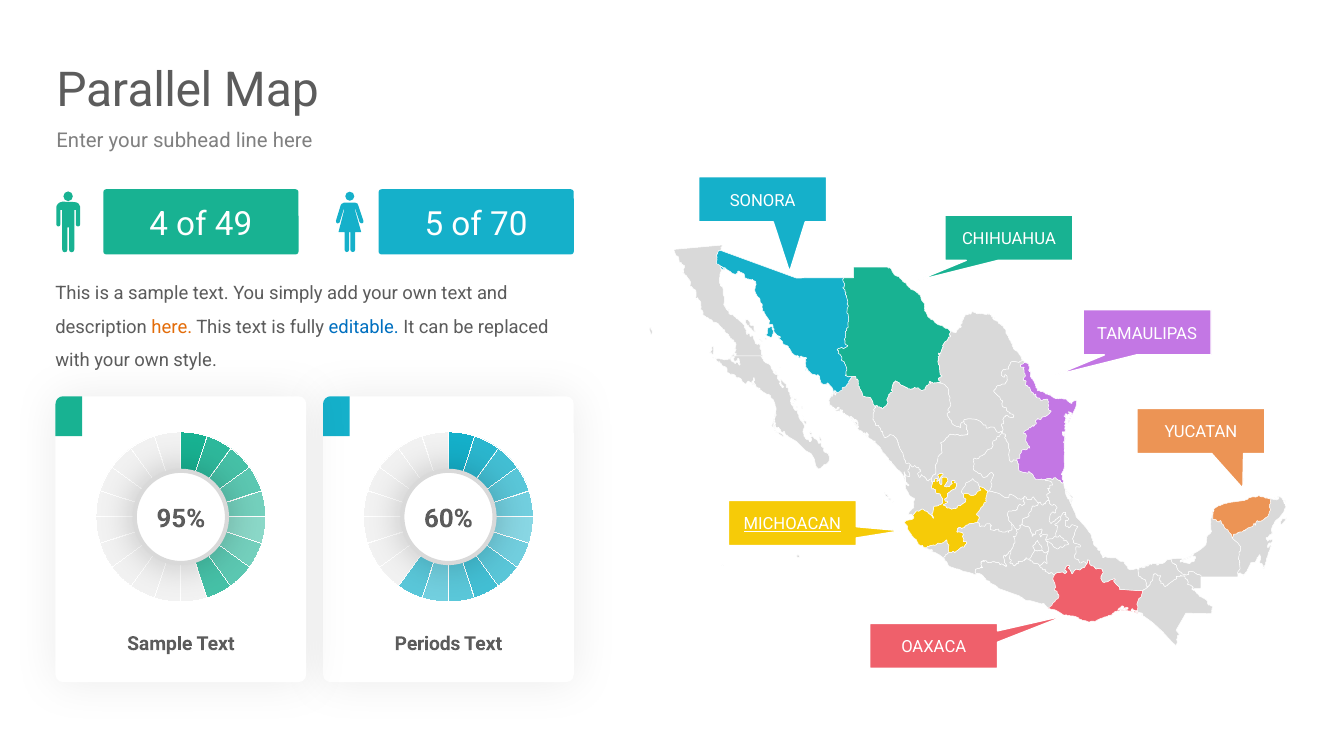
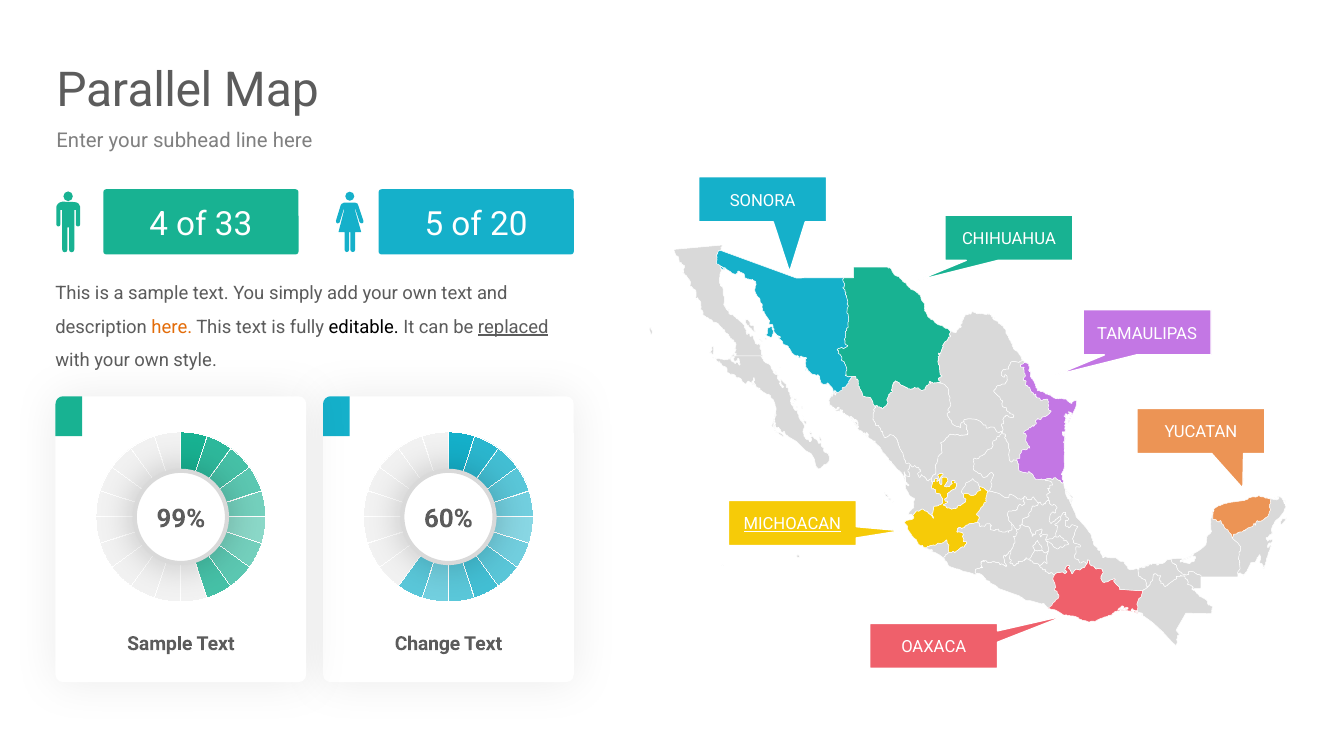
49: 49 -> 33 (234, 224)
70: 70 -> 20 (509, 224)
editable colour: blue -> black (364, 327)
replaced underline: none -> present (513, 327)
95%: 95% -> 99% (181, 518)
Periods: Periods -> Change (427, 643)
